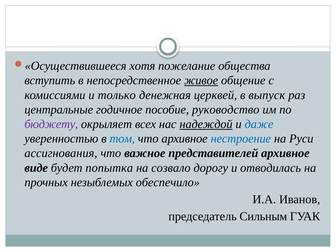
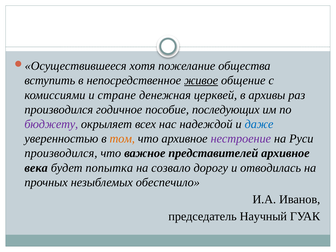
только: только -> стране (117, 95)
выпуск: выпуск -> архивы (267, 95)
центральные: центральные -> производился (59, 110)
руководство: руководство -> последующих (226, 110)
надеждой underline: present -> none (206, 124)
том colour: blue -> orange (122, 139)
нестроение colour: blue -> purple (241, 139)
ассигнования: ассигнования -> производился (61, 153)
виде: виде -> века (36, 168)
Сильным: Сильным -> Научный (263, 216)
